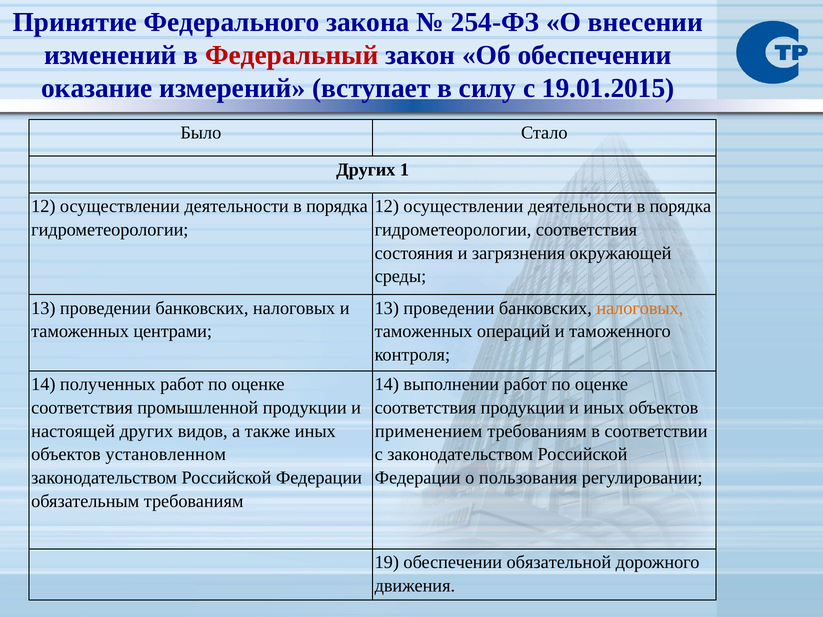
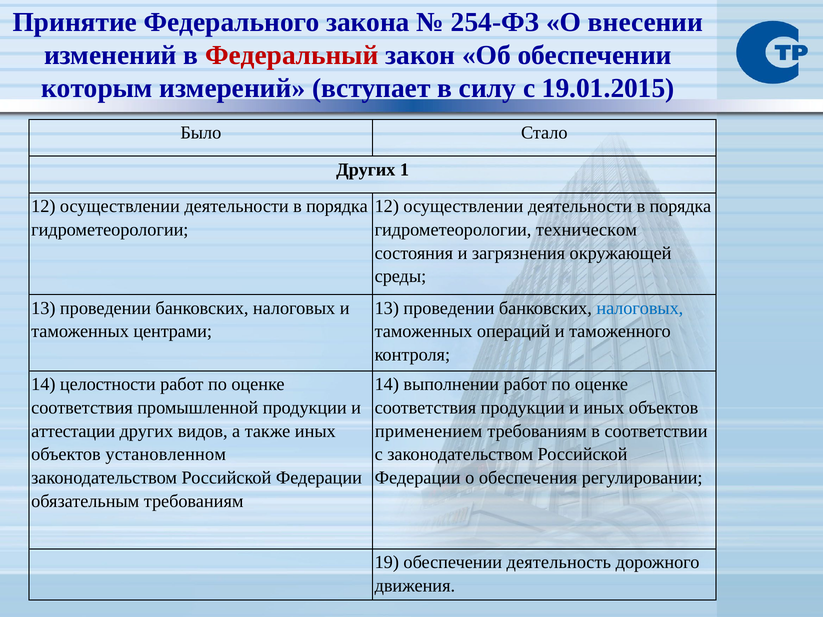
оказание: оказание -> которым (97, 88)
гидрометеорологии соответствия: соответствия -> техническом (586, 230)
налоговых colour: orange -> blue (640, 308)
полученных: полученных -> целостности (108, 385)
настоящей: настоящей -> аттестации (73, 431)
пользования: пользования -> обеспечения (528, 478)
обязательной: обязательной -> деятельность (559, 563)
